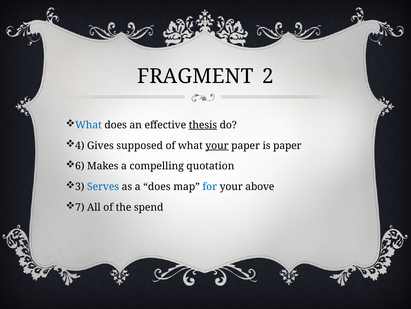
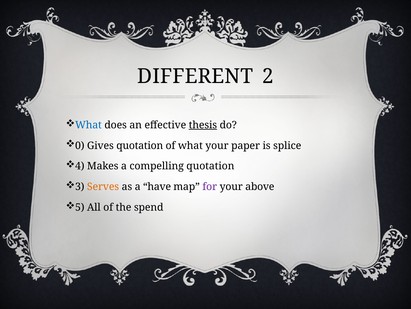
FRAGMENT: FRAGMENT -> DIFFERENT (195, 76)
4: 4 -> 0 (80, 145)
Gives supposed: supposed -> quotation (140, 145)
your underline: present -> none (217, 145)
is paper: paper -> splice (287, 145)
6: 6 -> 4 (80, 166)
Serves colour: blue -> orange (103, 186)
a does: does -> have (157, 186)
for colour: blue -> purple (210, 186)
7: 7 -> 5 (80, 207)
